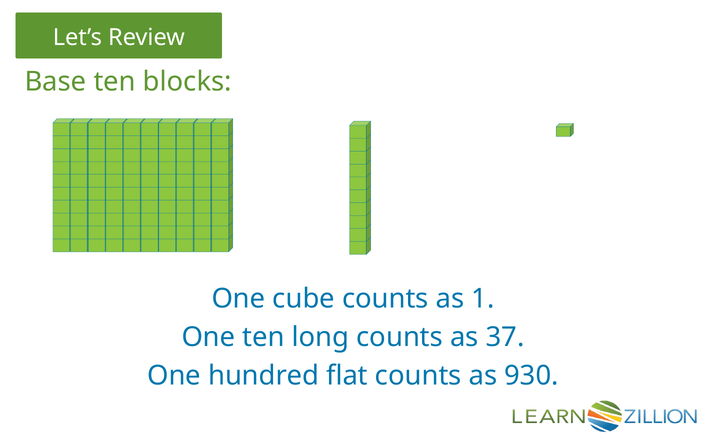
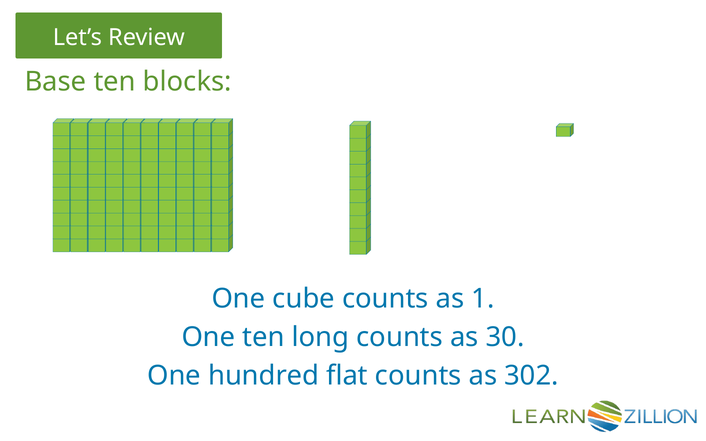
37: 37 -> 30 (505, 337)
930: 930 -> 302 (531, 376)
